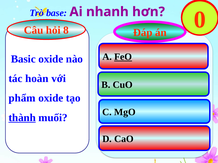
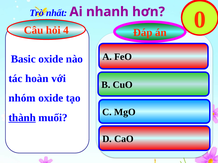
base: base -> nhất (57, 13)
8: 8 -> 4 (66, 30)
FeO underline: present -> none (123, 57)
phẩm: phẩm -> nhóm (22, 98)
